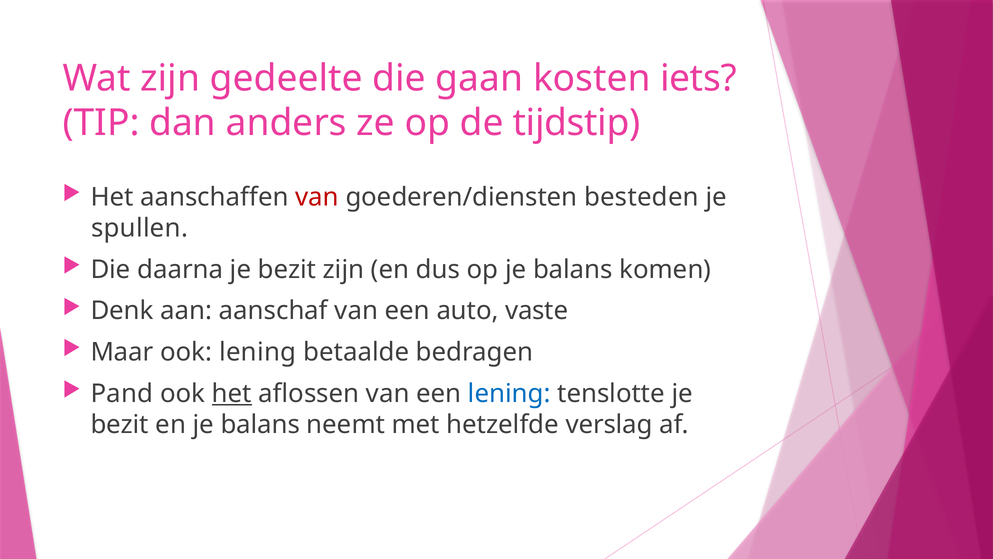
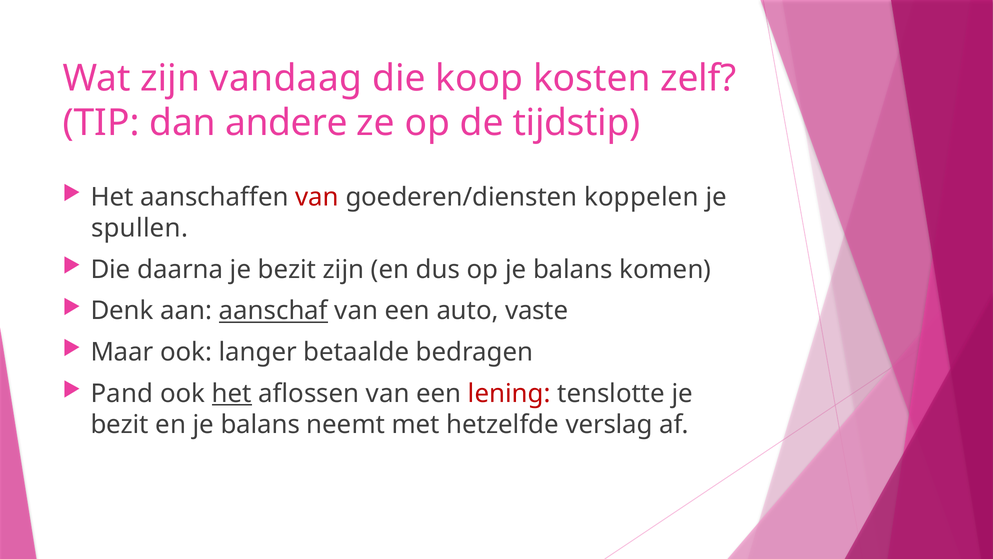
gedeelte: gedeelte -> vandaag (286, 78)
gaan: gaan -> koop (479, 78)
iets: iets -> zelf (698, 78)
anders: anders -> andere (286, 123)
besteden: besteden -> koppelen (641, 197)
aanschaf underline: none -> present (273, 311)
ook lening: lening -> langer (258, 352)
lening colour: blue -> red (509, 393)
